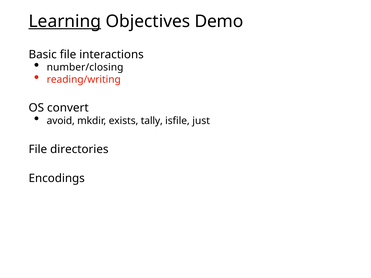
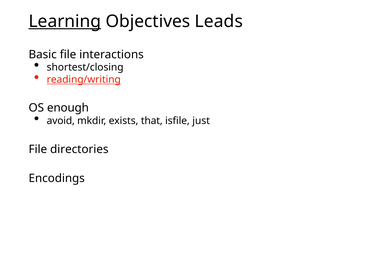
Demo: Demo -> Leads (219, 21)
number/closing: number/closing -> shortest/closing (85, 67)
reading/writing underline: none -> present (84, 80)
convert: convert -> enough (68, 108)
tally: tally -> that (152, 121)
